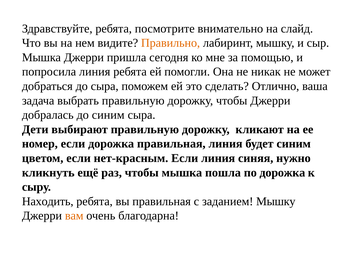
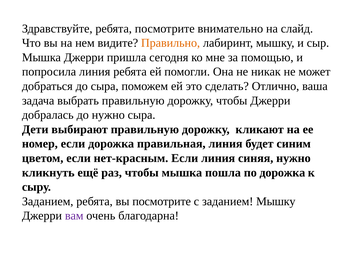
до синим: синим -> нужно (108, 115)
Находить: Находить -> Заданием (48, 201)
вы правильная: правильная -> посмотрите (162, 201)
вам colour: orange -> purple (74, 216)
